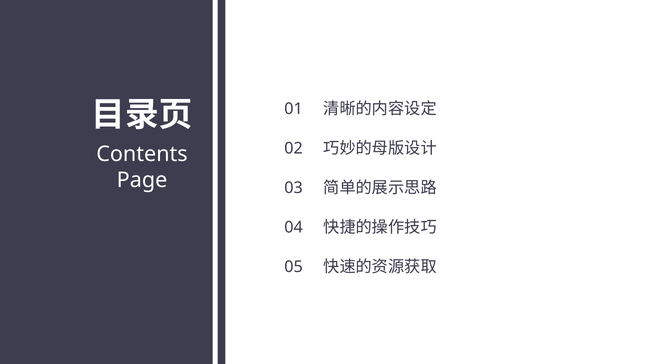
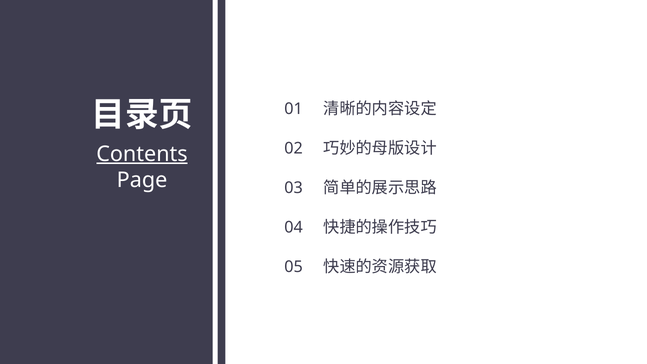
Contents underline: none -> present (142, 154)
